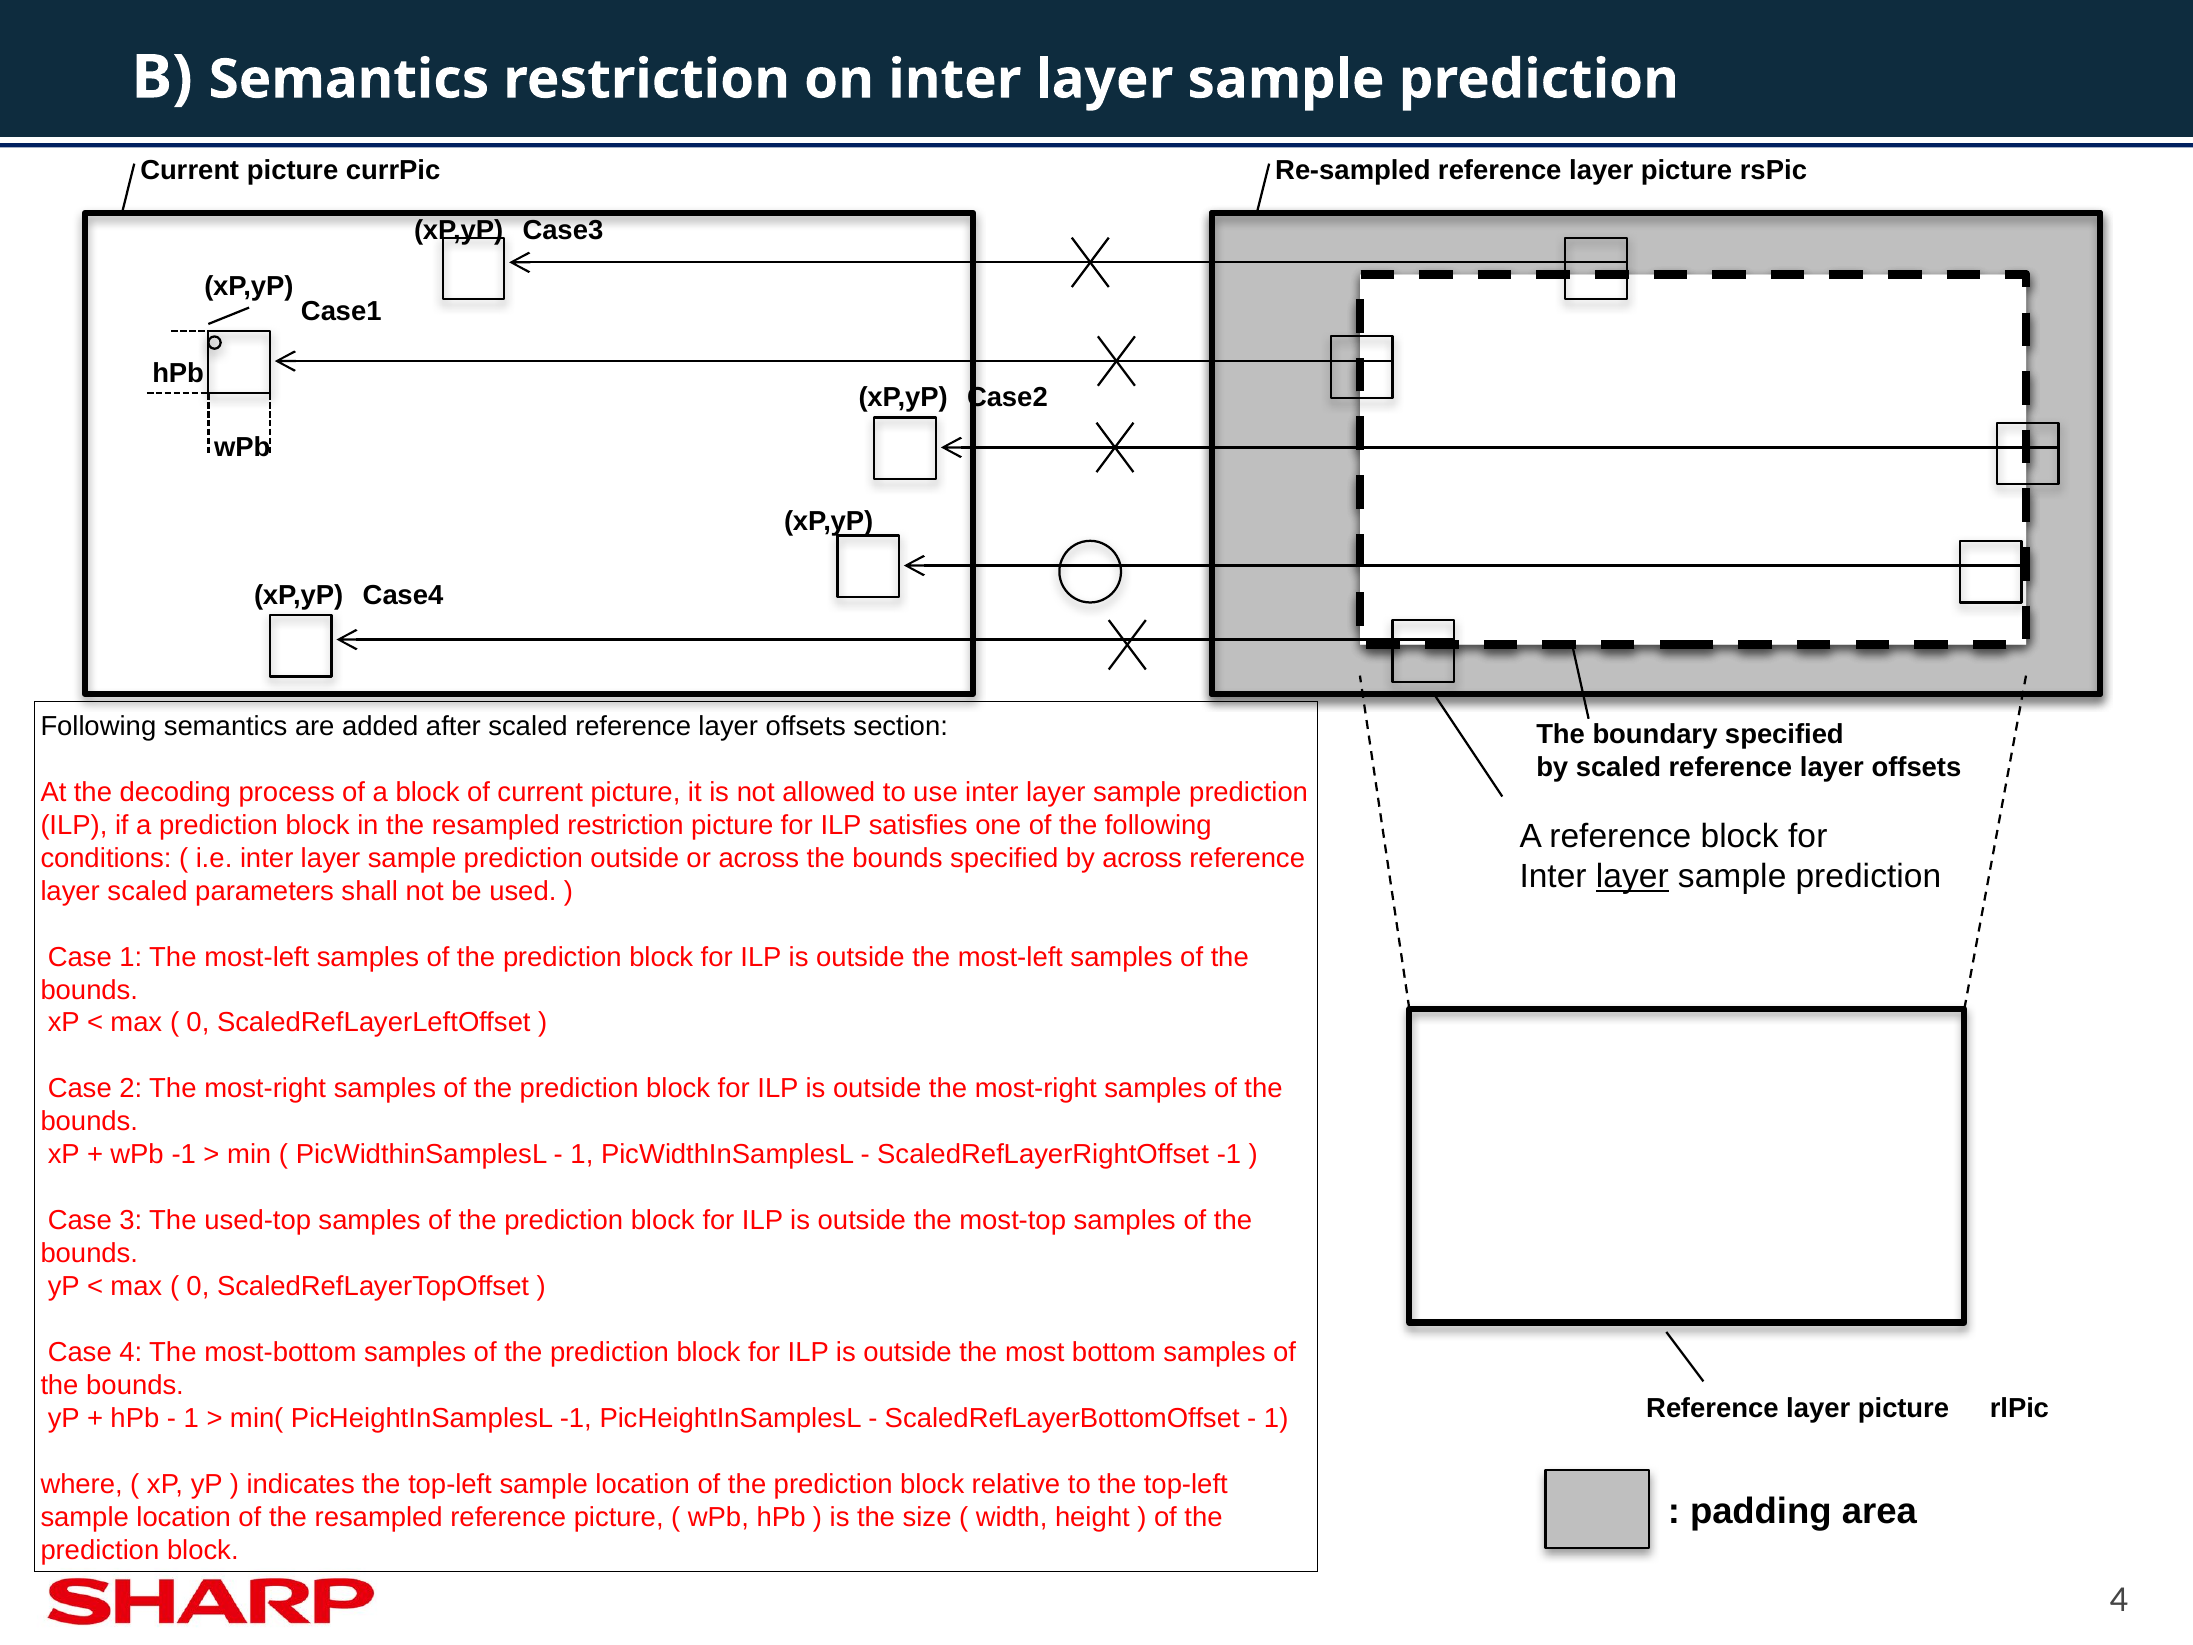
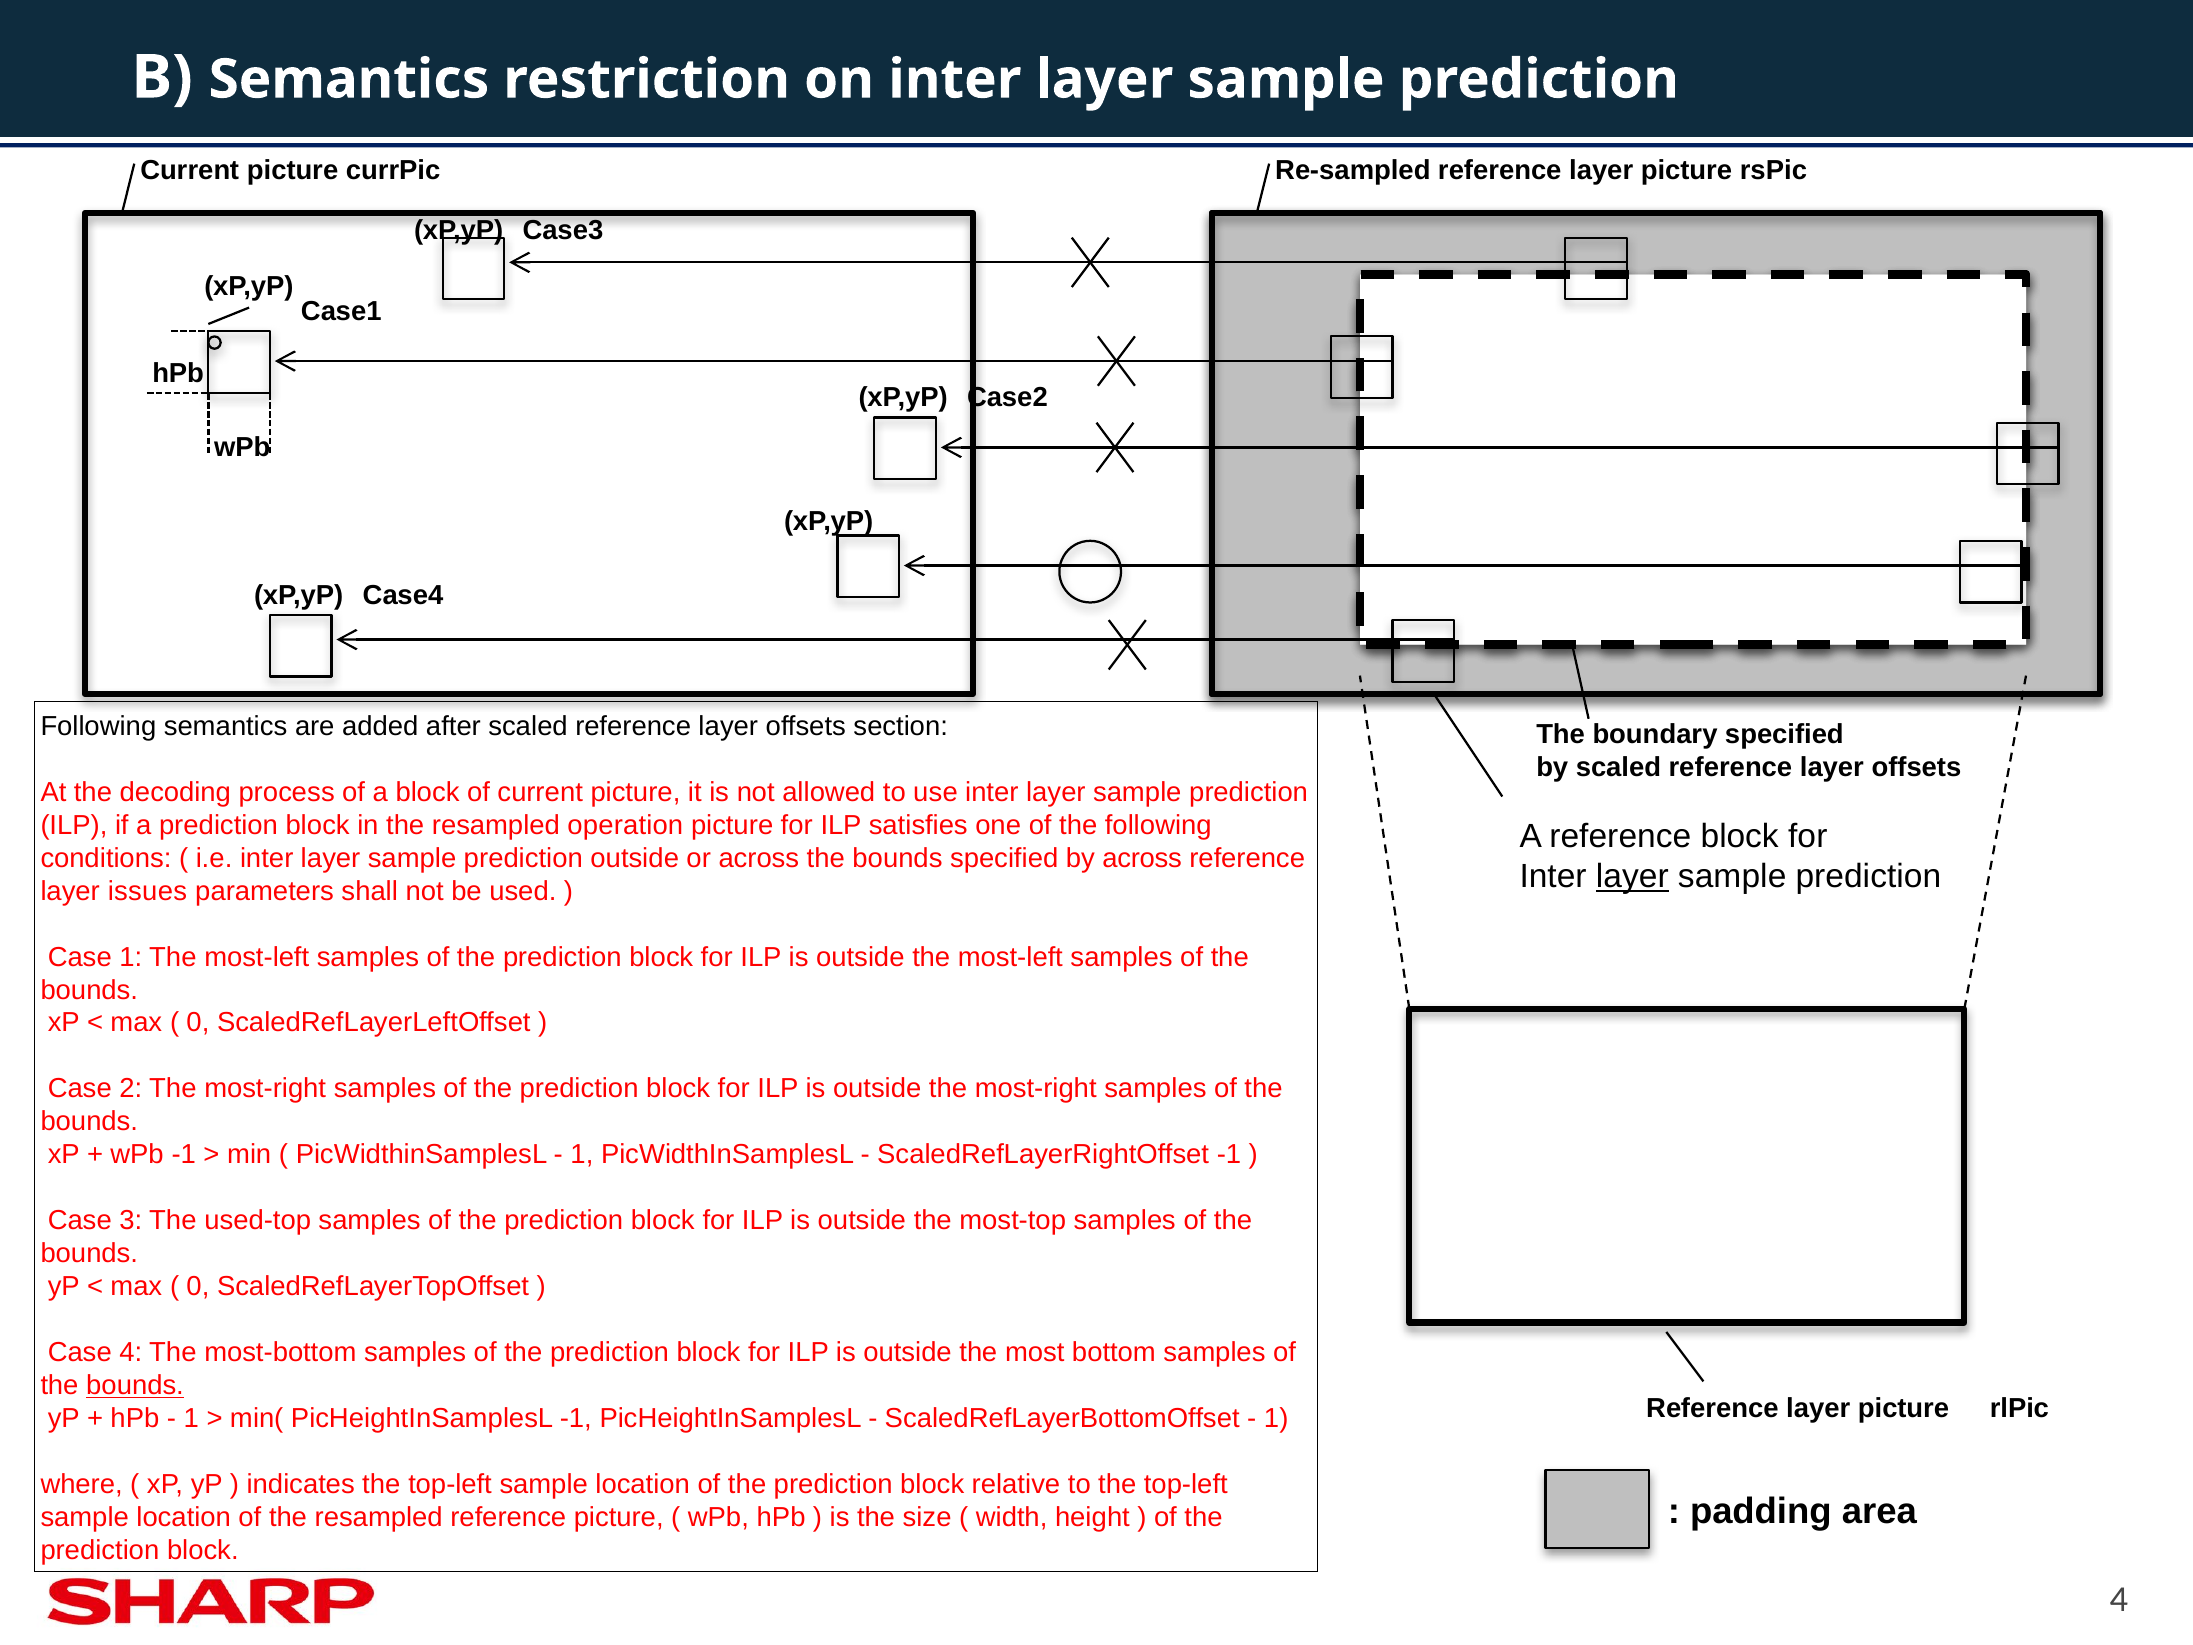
resampled restriction: restriction -> operation (625, 825)
layer scaled: scaled -> issues (147, 891)
bounds underline: none -> present (135, 1386)
